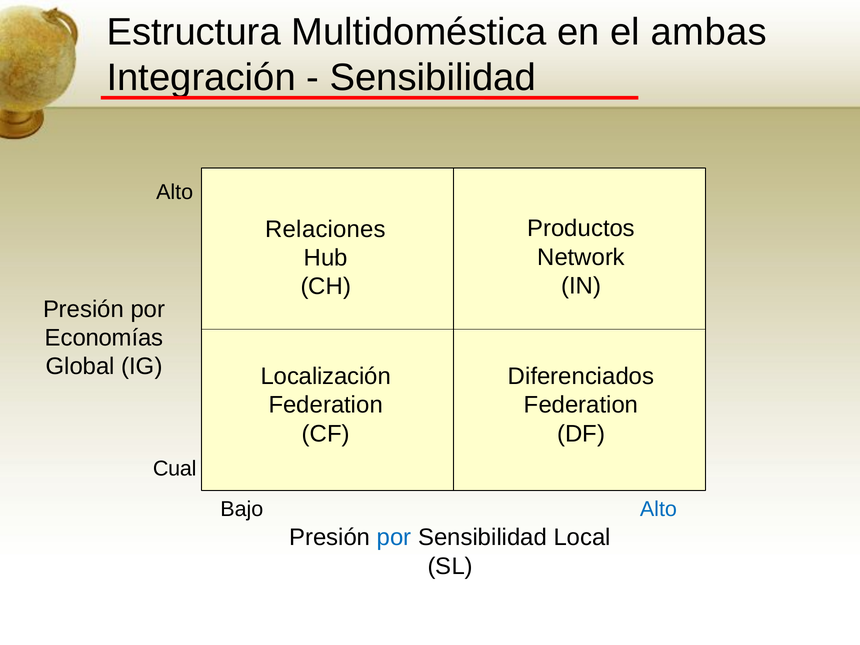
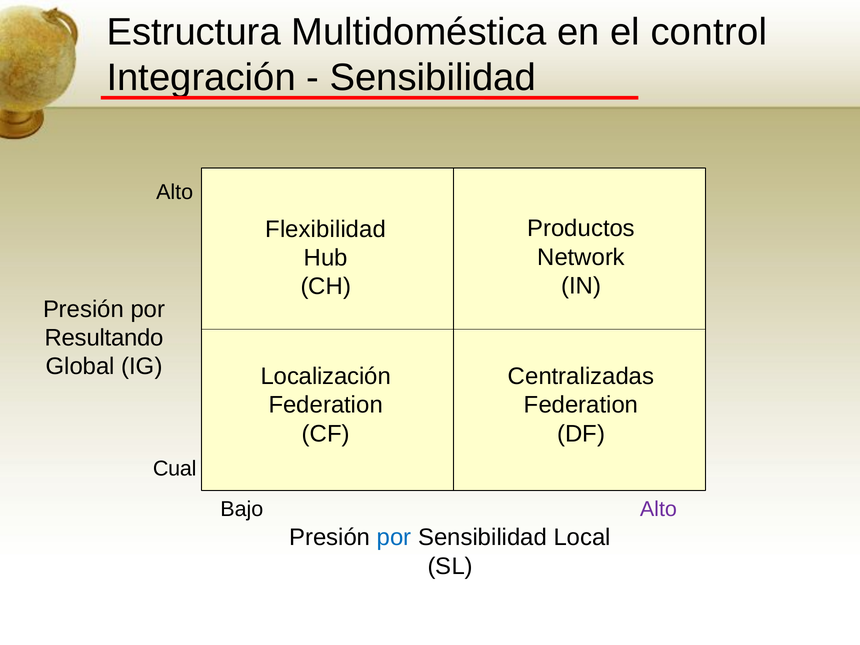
ambas: ambas -> control (709, 32)
Relaciones: Relaciones -> Flexibilidad (326, 229)
Economías: Economías -> Resultando (104, 338)
Diferenciados: Diferenciados -> Centralizadas (581, 376)
Alto colour: blue -> purple (658, 509)
